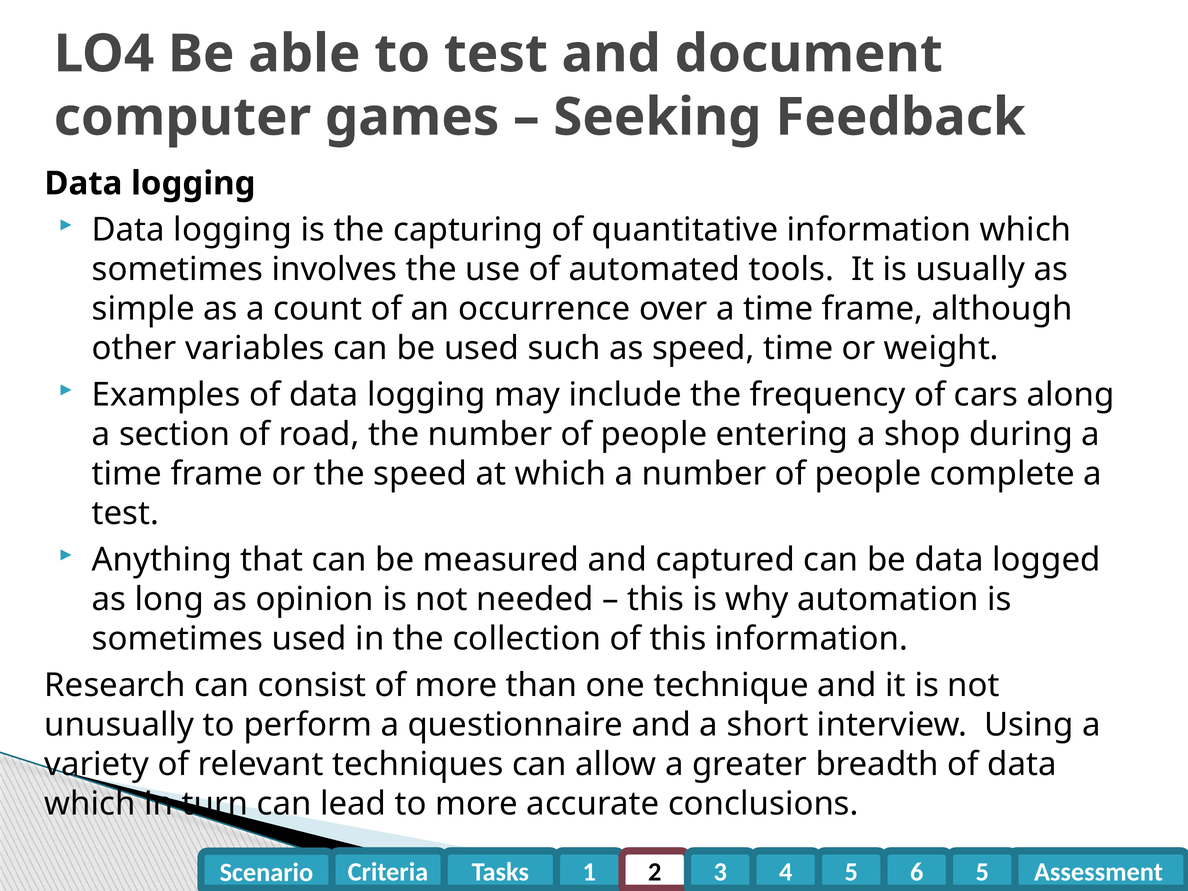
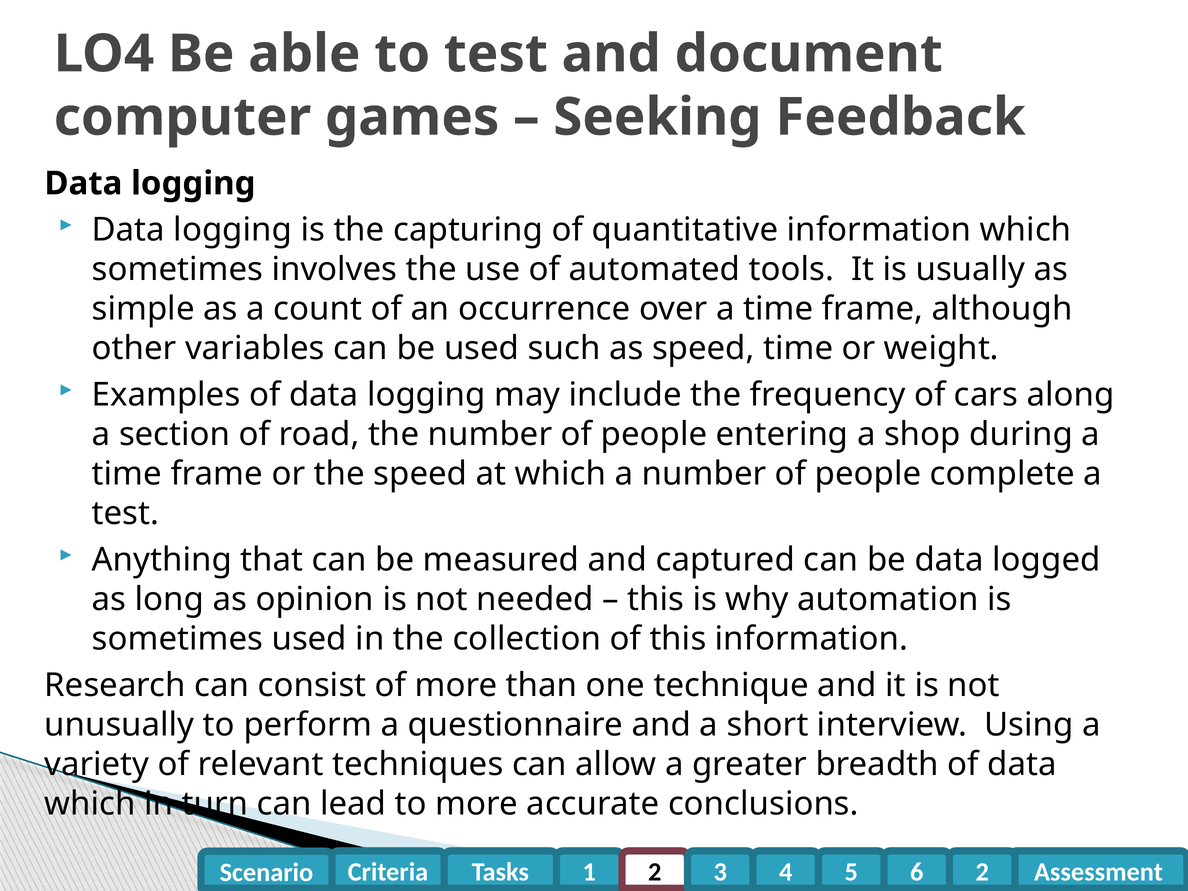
6 5: 5 -> 2 (982, 872)
